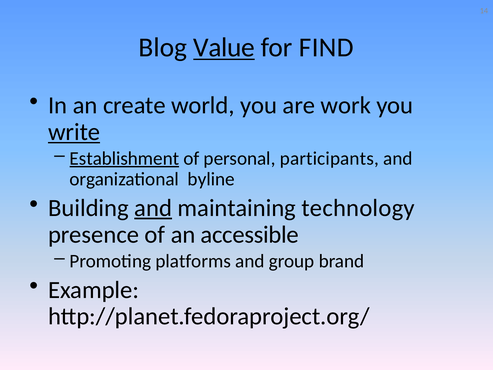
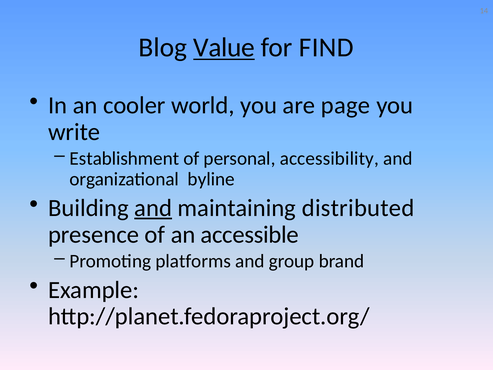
create: create -> cooler (134, 105)
work: work -> page (346, 105)
write underline: present -> none (74, 132)
Establishment underline: present -> none (124, 158)
participants: participants -> accessibility (329, 158)
technology: technology -> distributed (358, 208)
